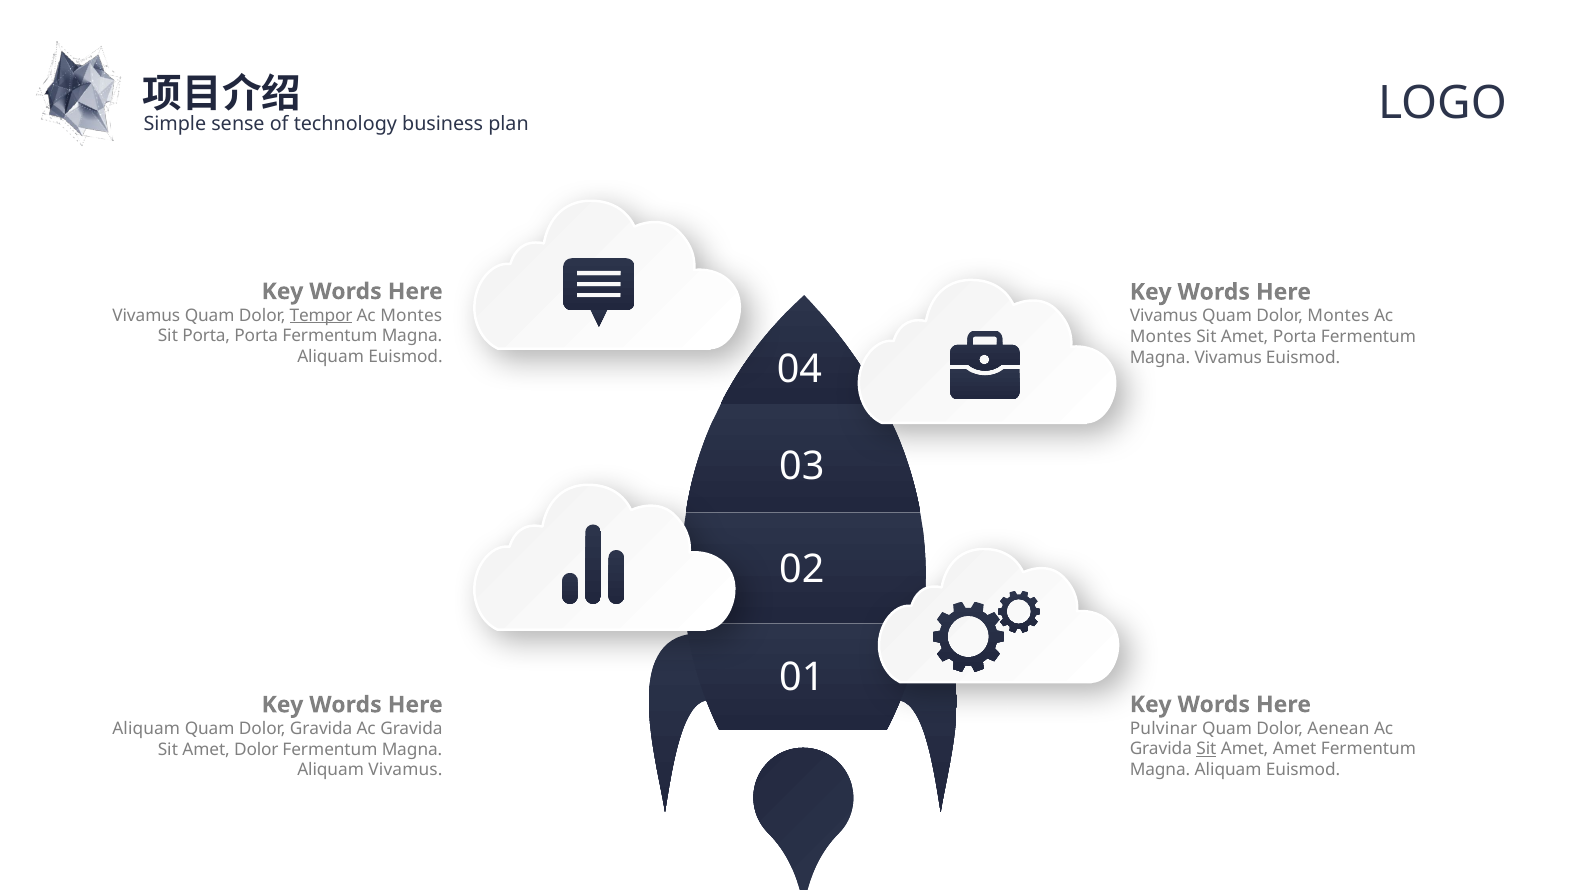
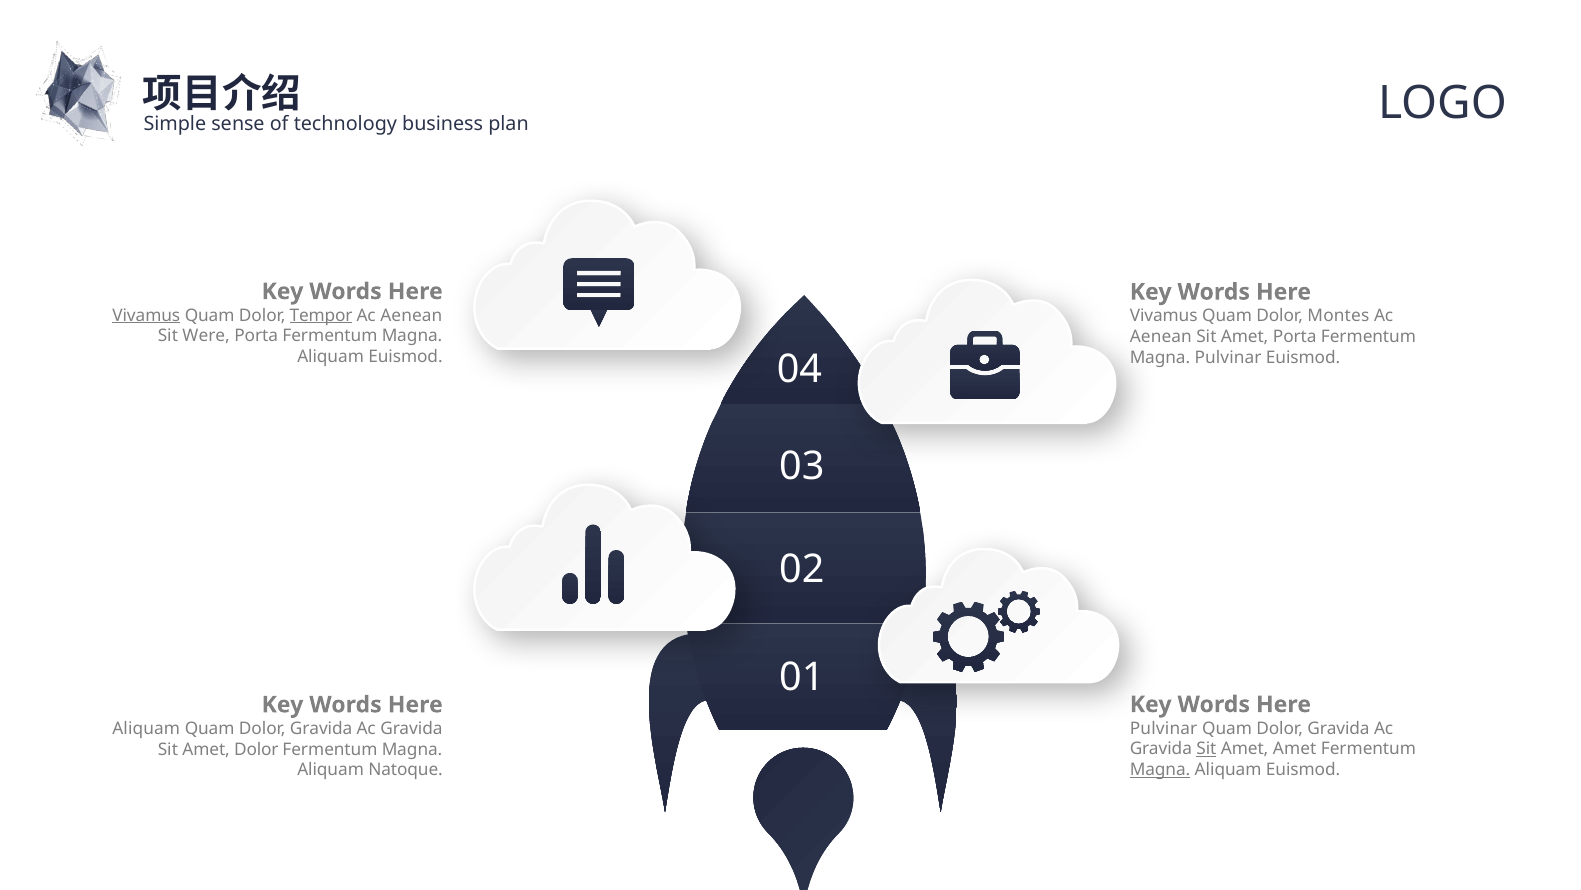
Vivamus underline: none -> present (146, 315)
Montes: Montes -> Aenean (411, 315)
Sit Porta: Porta -> Were (206, 336)
Montes: Montes -> Aenean (1161, 336)
Magna Vivamus: Vivamus -> Pulvinar (1228, 357)
Aenean: Aenean -> Gravida (1339, 728)
Magna underline: none -> present (1160, 769)
Aliquam Vivamus: Vivamus -> Natoque (406, 769)
